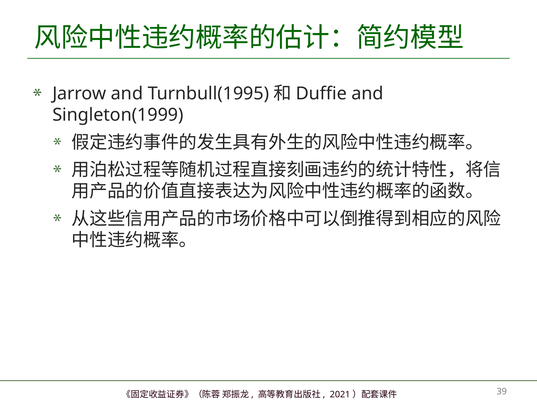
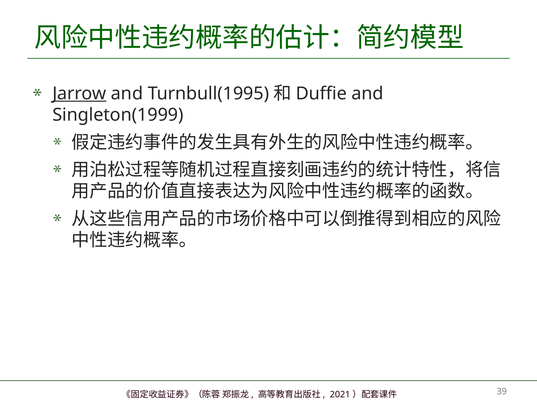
Jarrow underline: none -> present (79, 93)
